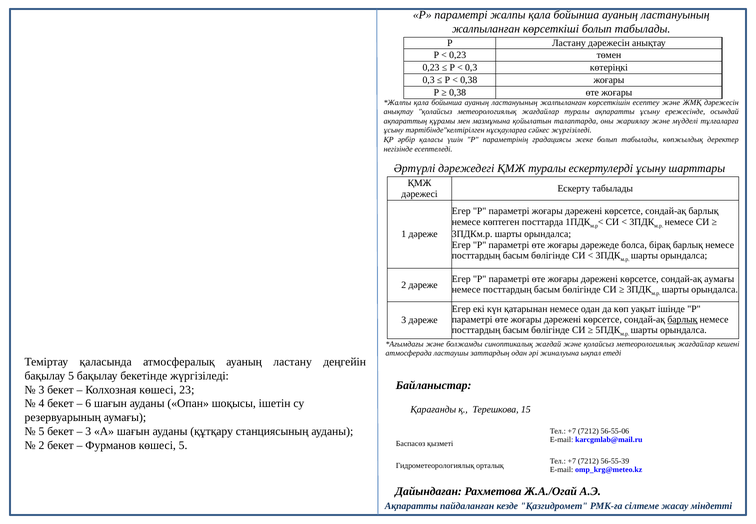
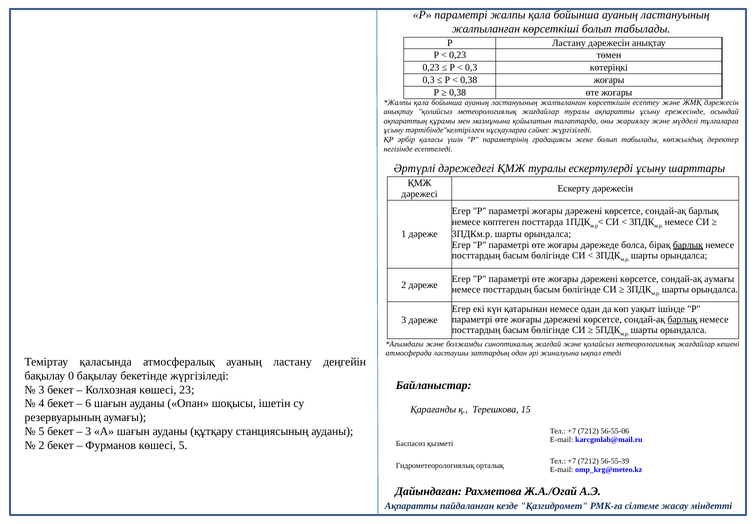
Ескерту табылады: табылады -> дәрежесін (613, 188)
барлық underline: none -> present (688, 245)
бақылау 5: 5 -> 0 (71, 375)
